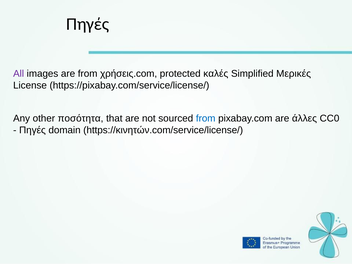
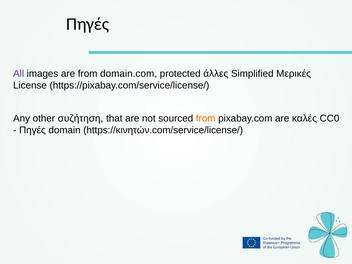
χρήσεις.com: χρήσεις.com -> domain.com (129, 74)
καλές: καλές -> άλλες (216, 74)
ποσότητα: ποσότητα -> συζήτηση (81, 118)
from colour: blue -> orange (206, 118)
άλλες: άλλες -> καλές (304, 118)
